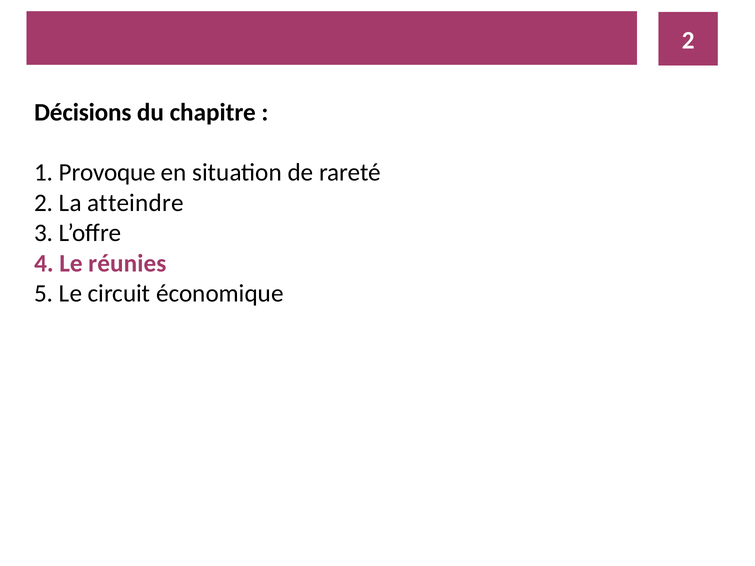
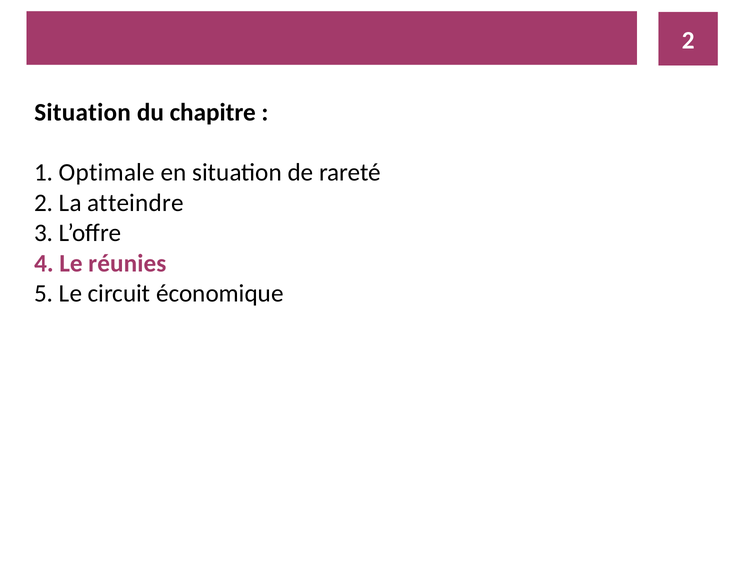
Décisions: Décisions -> Situation (83, 112)
Provoque: Provoque -> Optimale (107, 173)
